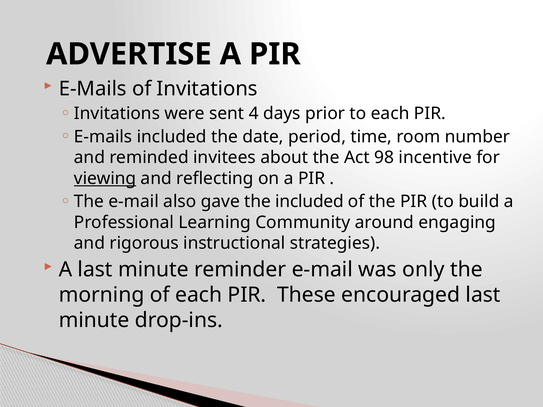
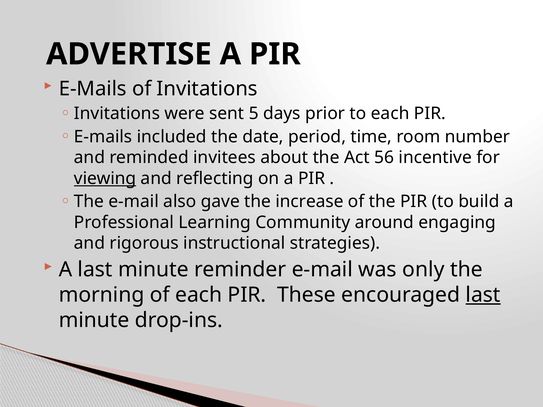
4: 4 -> 5 (254, 114)
98: 98 -> 56 (384, 158)
the included: included -> increase (310, 202)
last underline: none -> present (483, 295)
